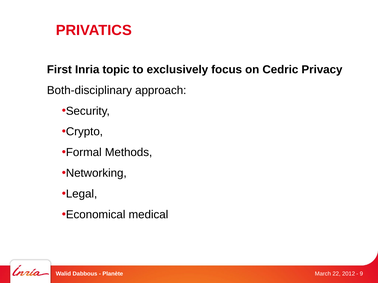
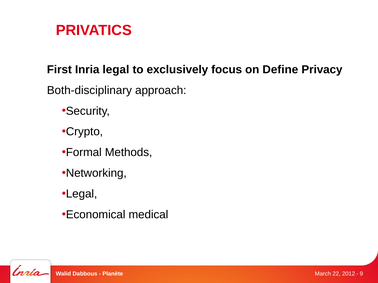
Inria topic: topic -> legal (116, 70)
Cedric: Cedric -> Define (280, 70)
